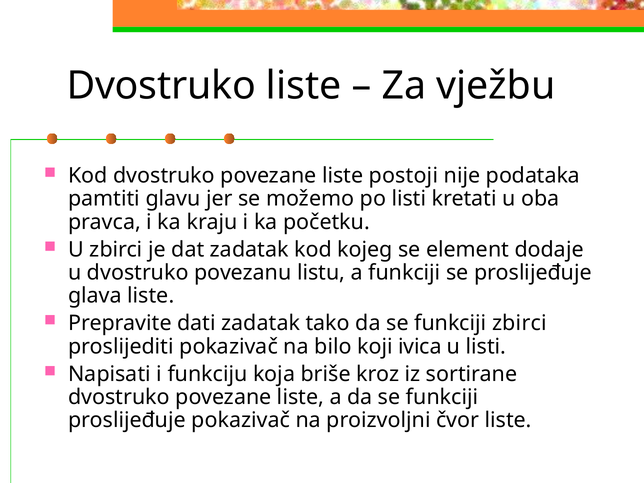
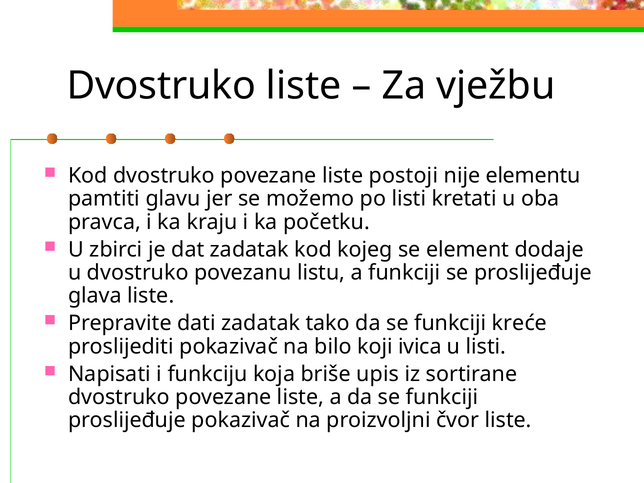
podataka: podataka -> elementu (533, 176)
funkciji zbirci: zbirci -> kreće (519, 323)
kroz: kroz -> upis (378, 374)
